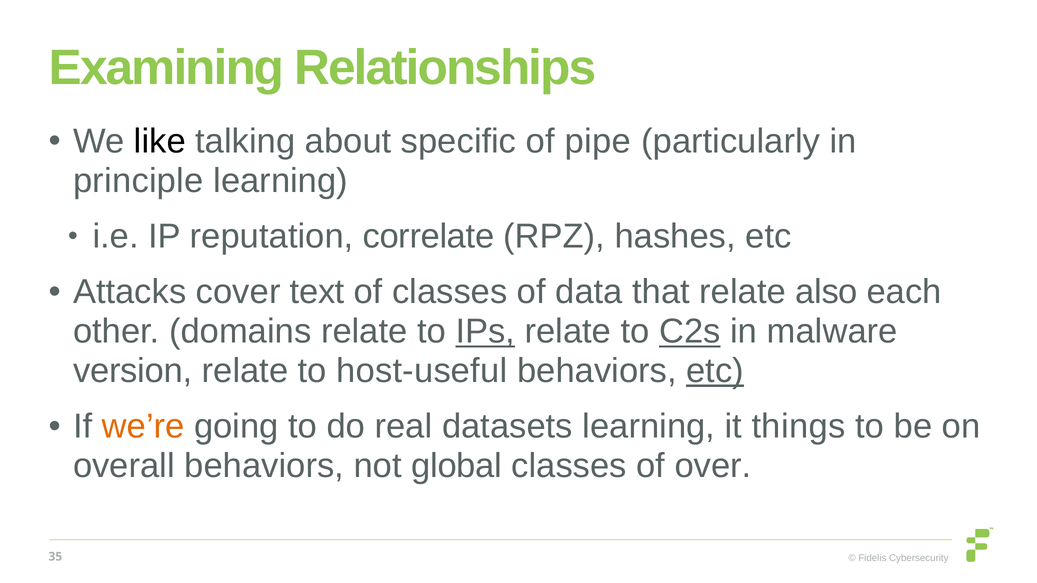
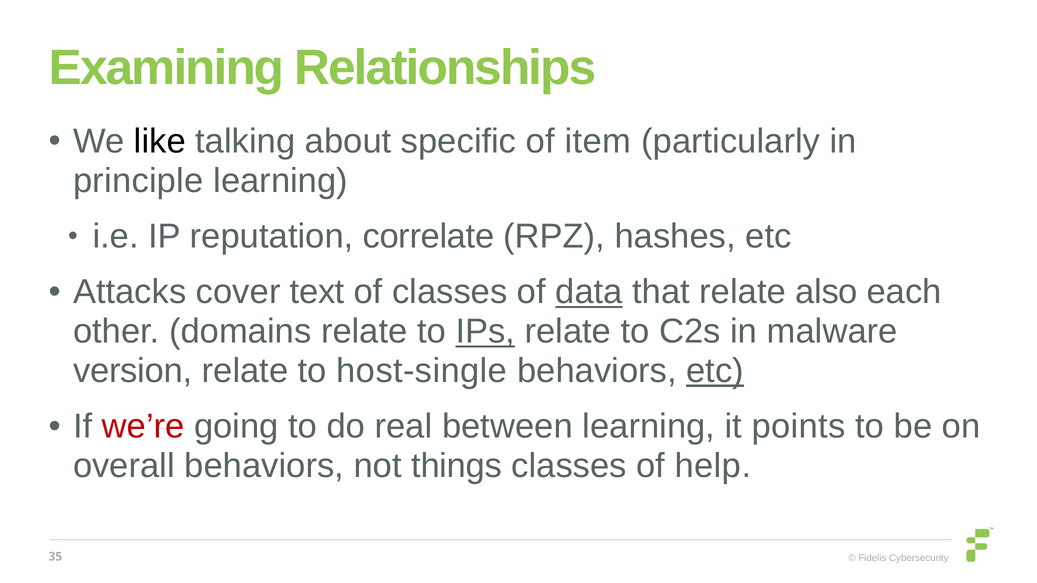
pipe: pipe -> item (598, 142)
data underline: none -> present (589, 292)
C2s underline: present -> none (690, 332)
host-useful: host-useful -> host-single (422, 371)
we’re colour: orange -> red (143, 427)
datasets: datasets -> between (507, 427)
things: things -> points (799, 427)
global: global -> things (457, 466)
over: over -> help (713, 466)
